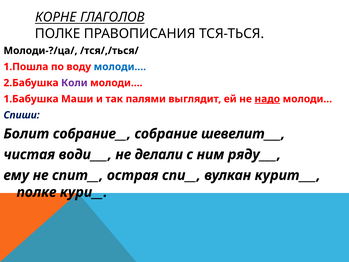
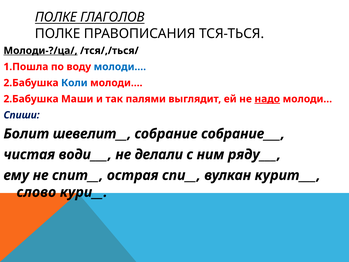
КОРНЕ: КОРНЕ -> ПОЛКЕ (56, 17)
Молоди-?/ца/ underline: none -> present (40, 51)
Коли colour: purple -> blue (74, 83)
1.Бабушка: 1.Бабушка -> 2.Бабушка (31, 99)
собрание__: собрание__ -> шевелит__ (92, 134)
шевелит___: шевелит___ -> собрание___ (243, 134)
полке: полке -> слово (36, 192)
